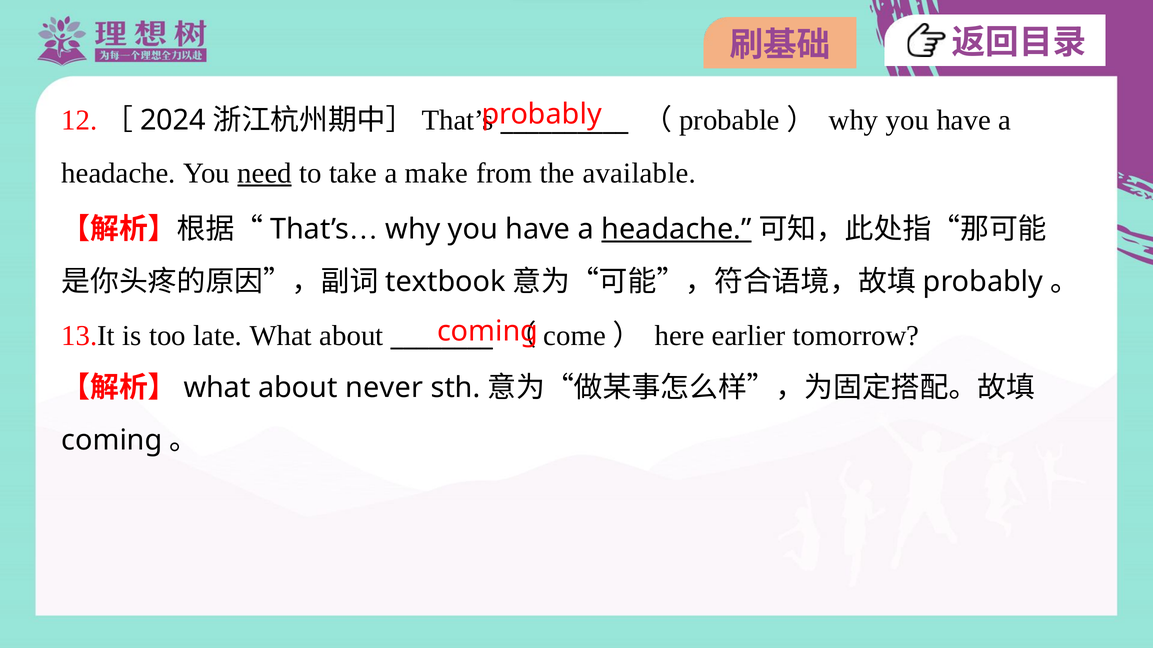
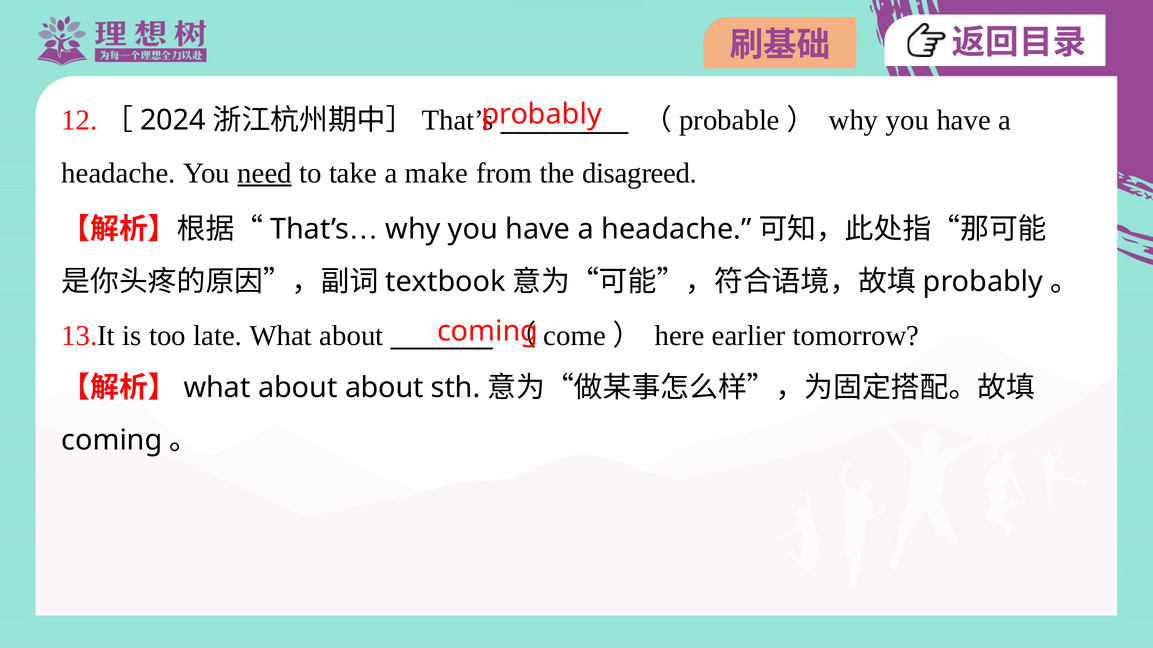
available: available -> disagreed (640, 173)
headache underline: present -> none (676, 229)
about never: never -> about (384, 388)
